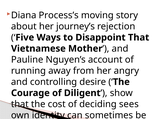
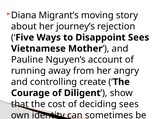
Process’s: Process’s -> Migrant’s (59, 15)
Disappoint That: That -> Sees (139, 38)
desire: desire -> create (93, 82)
